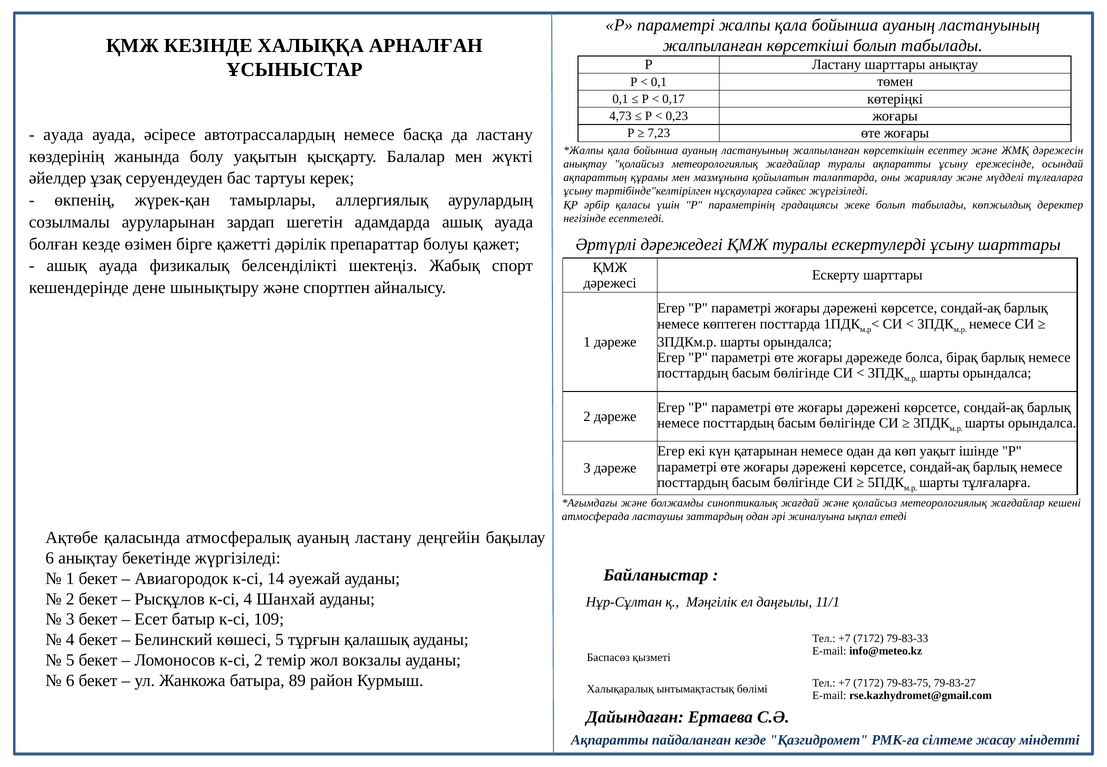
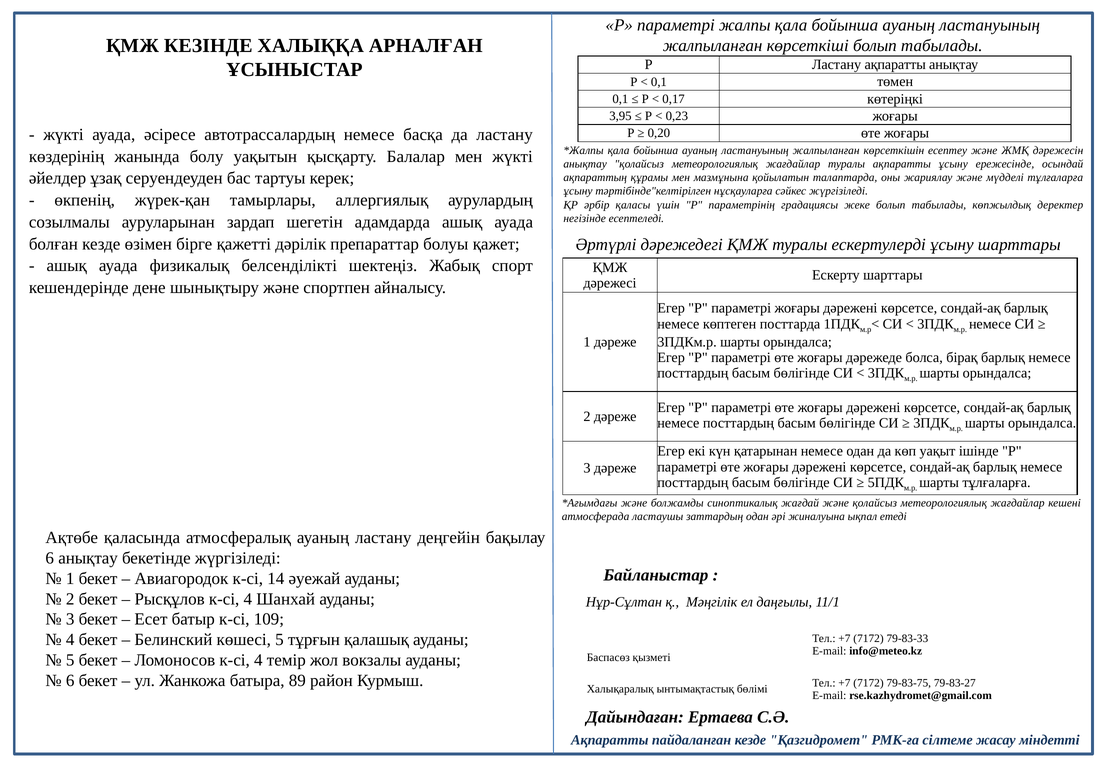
Ластану шарттары: шарттары -> ақпаратты (895, 65)
4,73: 4,73 -> 3,95 (620, 116)
ауада: ауада -> жүкті (63, 134)
7,23: 7,23 -> 0,20 (659, 133)
Ломоносов к-сі 2: 2 -> 4 (258, 660)
